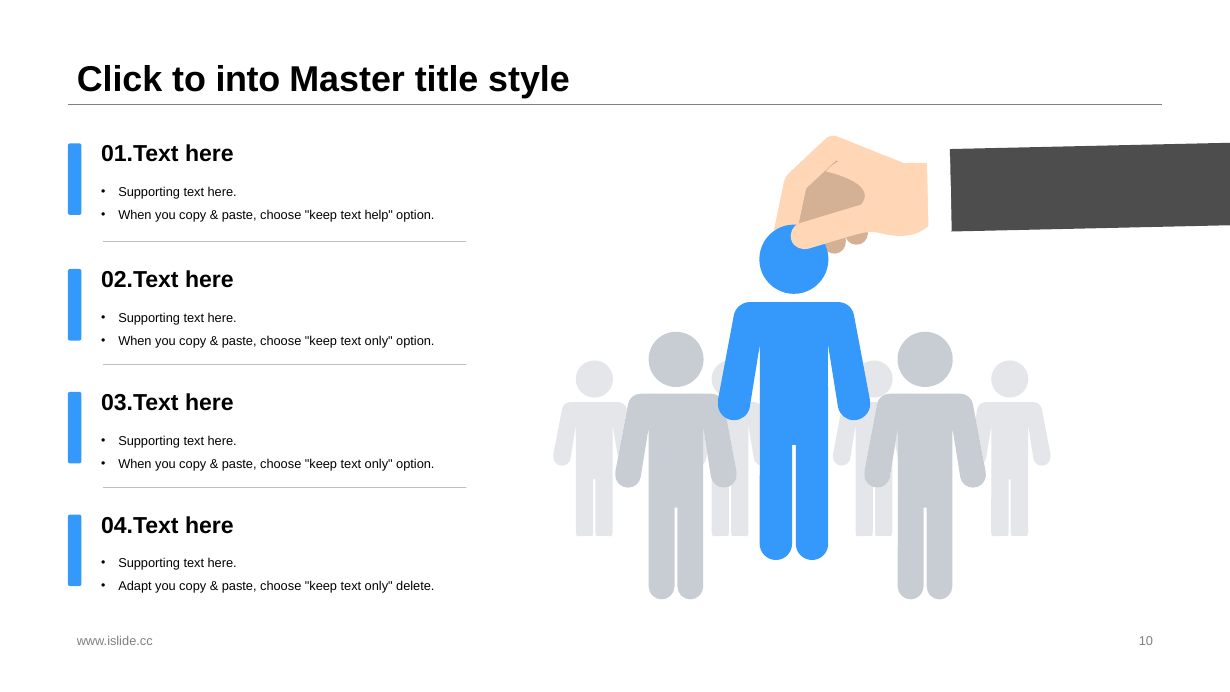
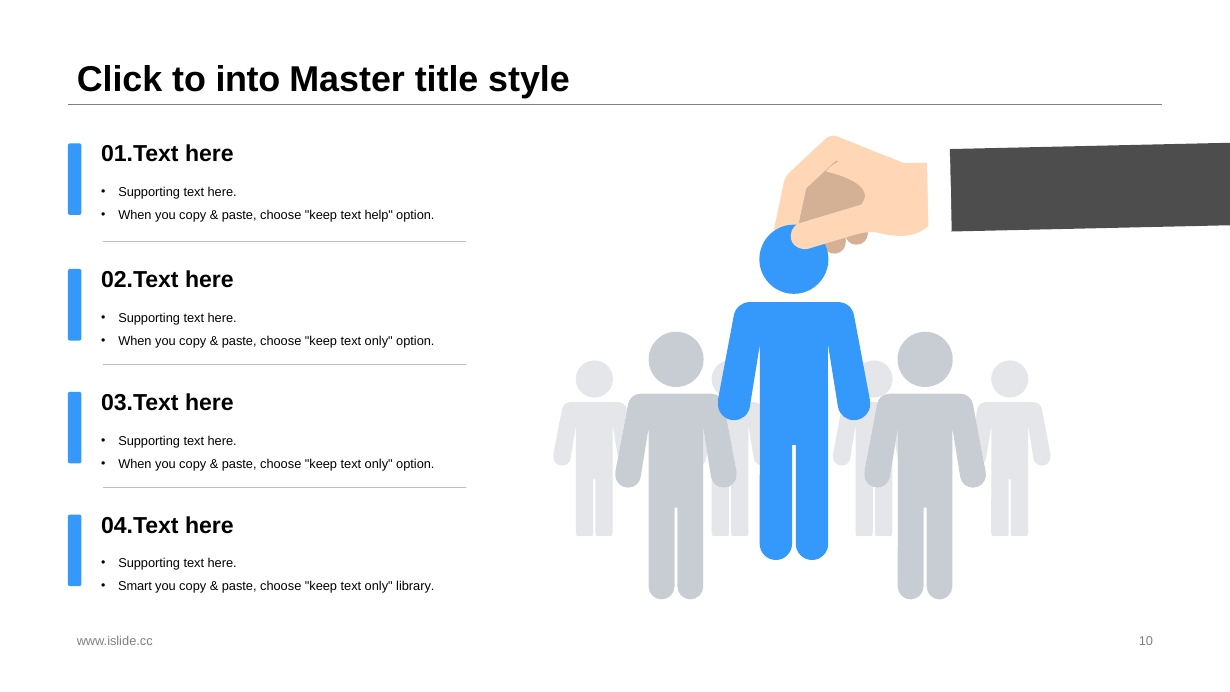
Adapt: Adapt -> Smart (135, 587)
delete: delete -> library (415, 587)
